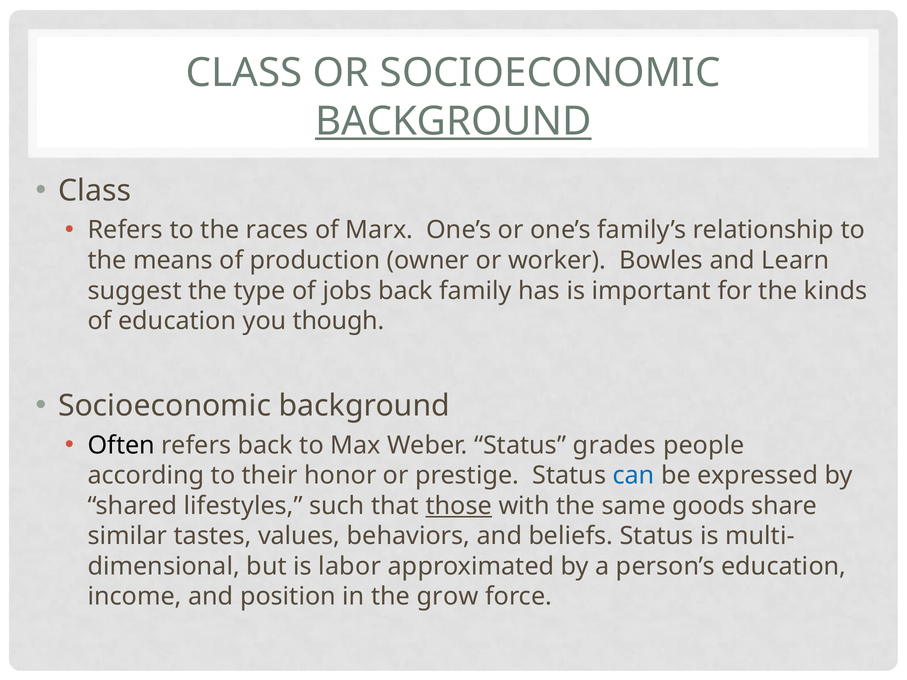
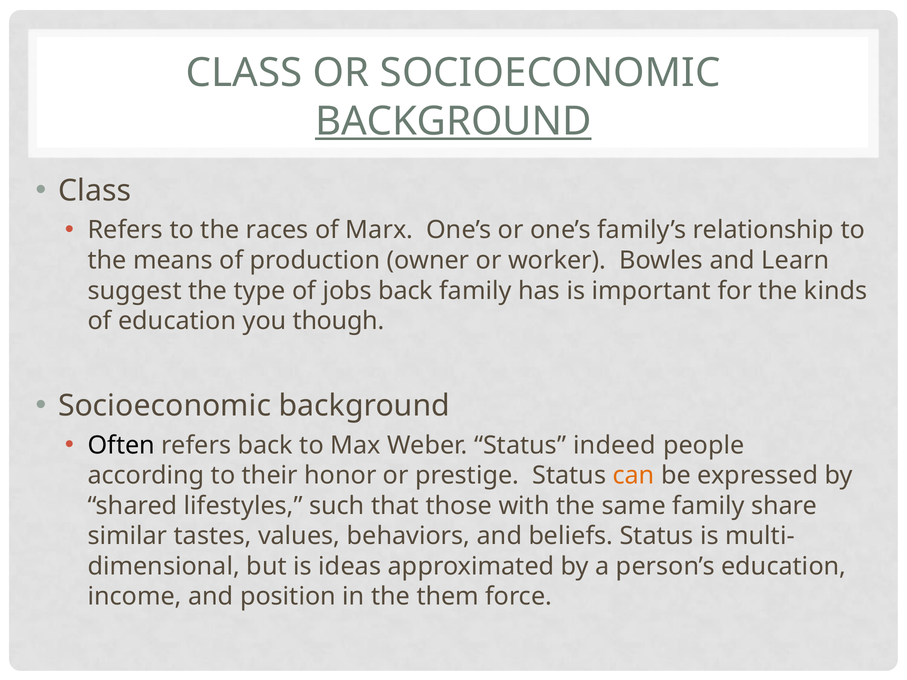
grades: grades -> indeed (614, 445)
can colour: blue -> orange (634, 476)
those underline: present -> none (459, 506)
same goods: goods -> family (708, 506)
labor: labor -> ideas (350, 566)
grow: grow -> them (448, 597)
